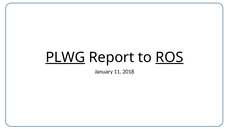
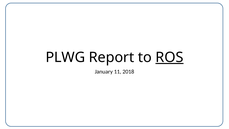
PLWG underline: present -> none (65, 57)
